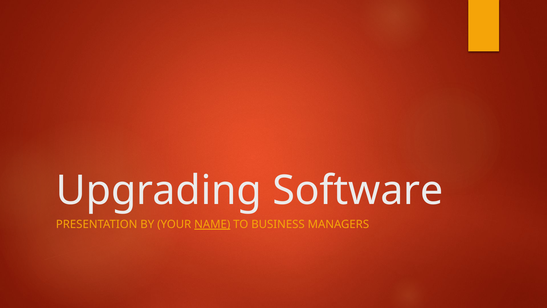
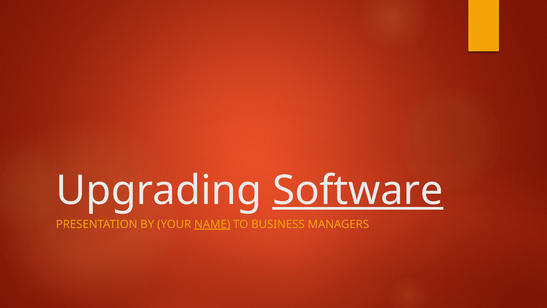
Software underline: none -> present (358, 191)
